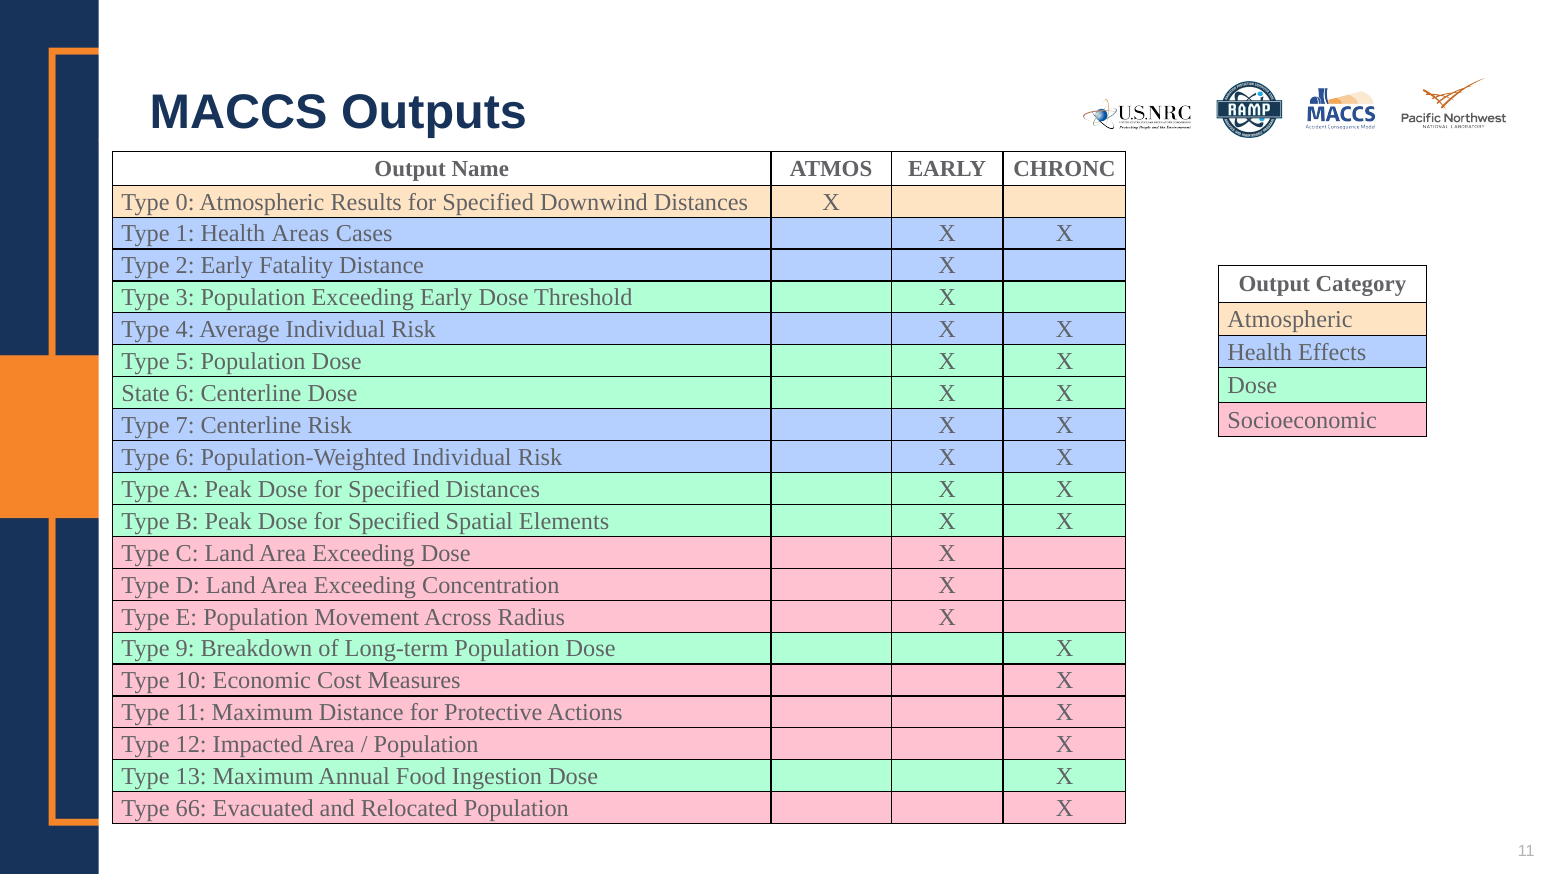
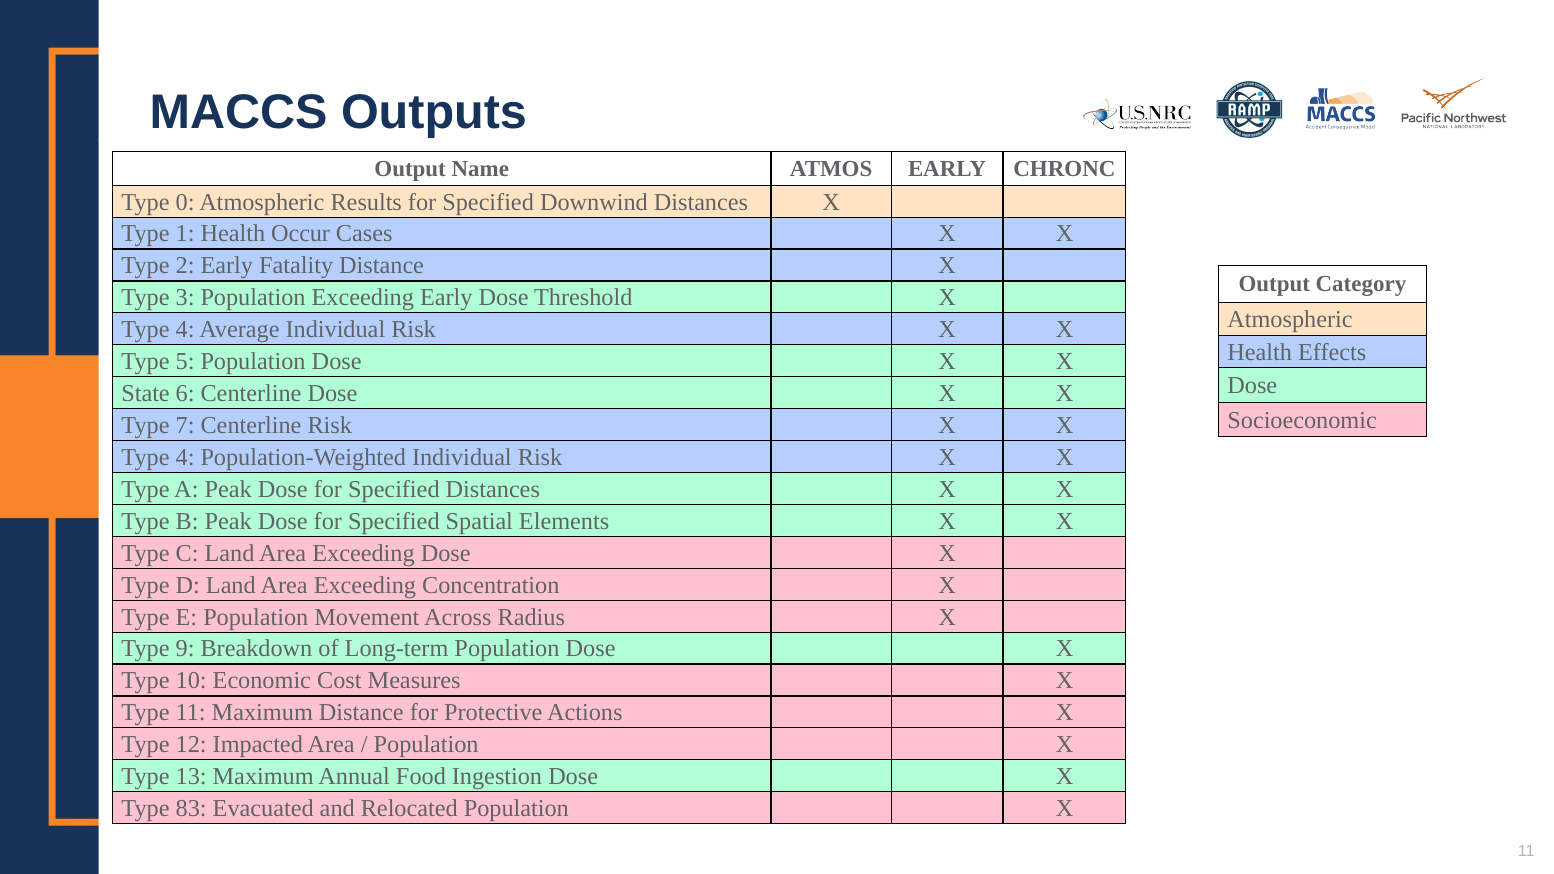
Areas: Areas -> Occur (301, 234)
6: 6 -> 4 (185, 457)
66: 66 -> 83 (191, 809)
